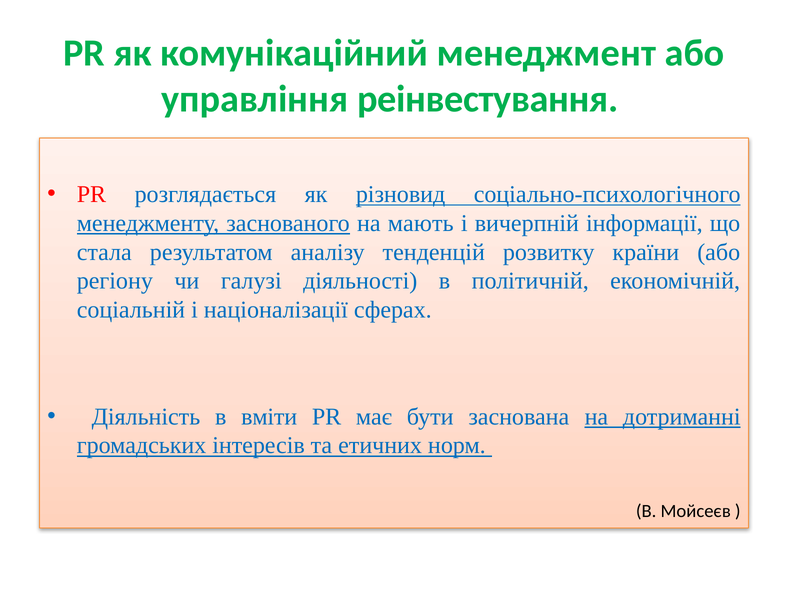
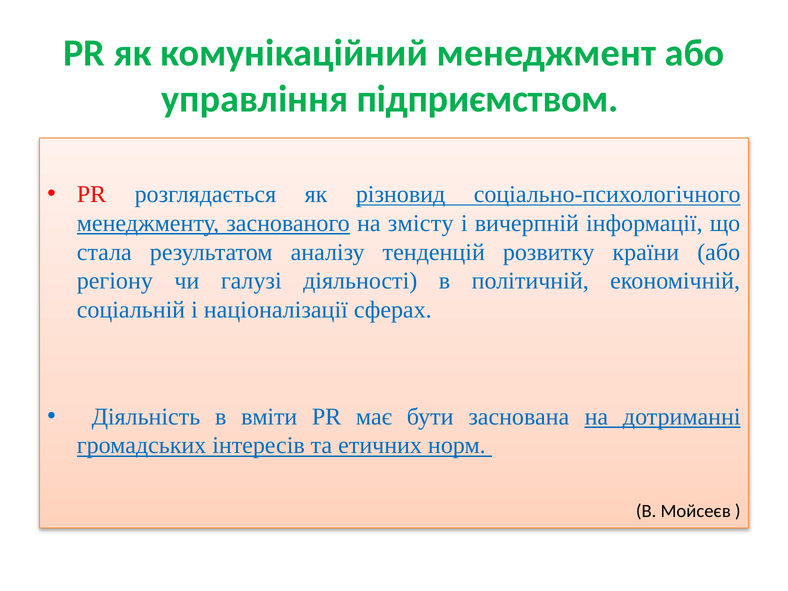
реінвестування: реінвестування -> підприємством (488, 99)
мають: мають -> змісту (421, 223)
